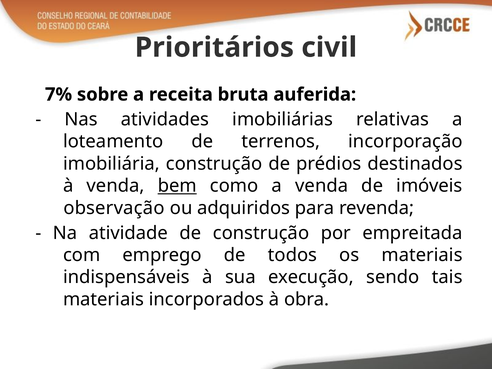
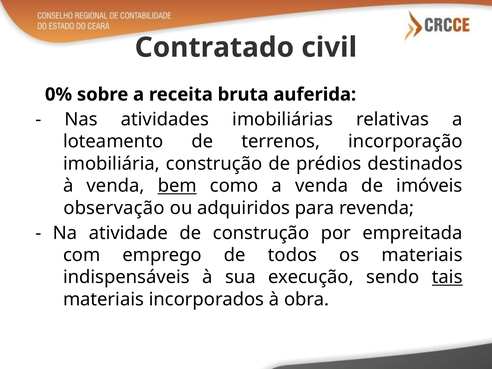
Prioritários: Prioritários -> Contratado (214, 47)
7%: 7% -> 0% (59, 94)
tais underline: none -> present (447, 277)
